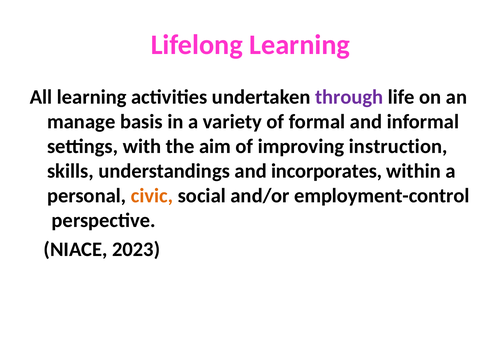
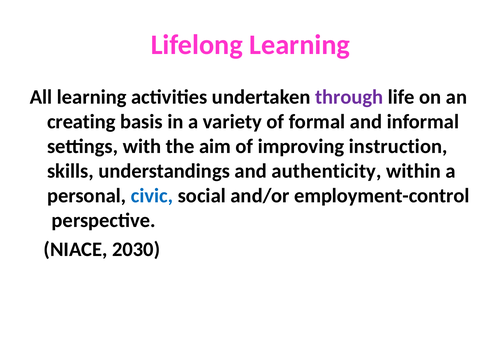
manage: manage -> creating (81, 122)
incorporates: incorporates -> authenticity (326, 171)
civic colour: orange -> blue (152, 196)
2023: 2023 -> 2030 (136, 249)
